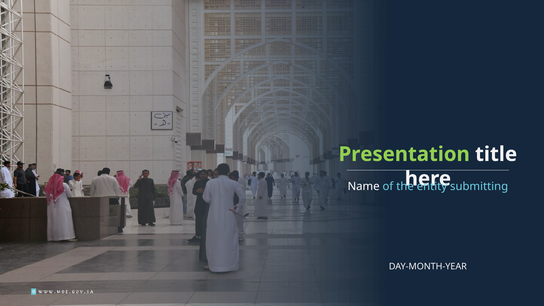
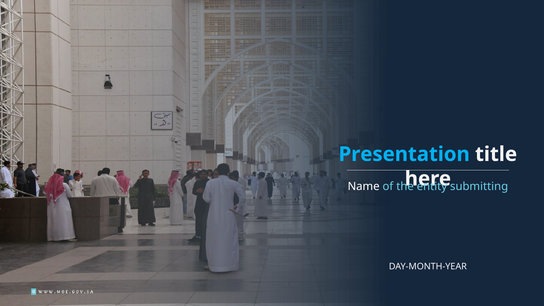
Presentation colour: light green -> light blue (404, 154)
